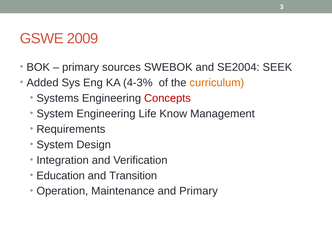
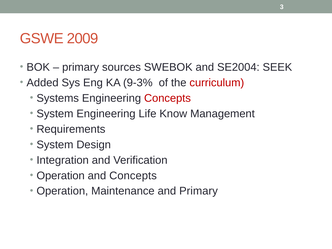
4-3%: 4-3% -> 9-3% (138, 83)
curriculum colour: orange -> red (217, 83)
Education: Education -> Operation (61, 176)
and Transition: Transition -> Concepts (133, 176)
